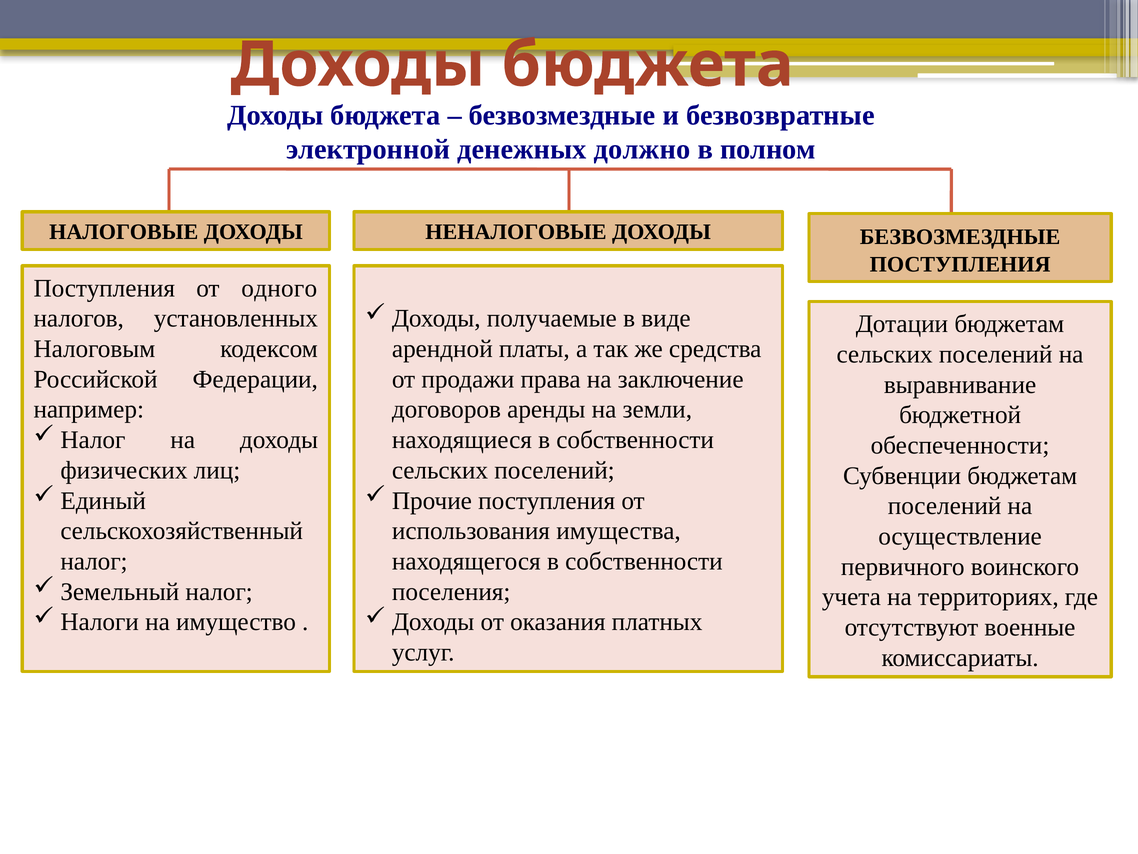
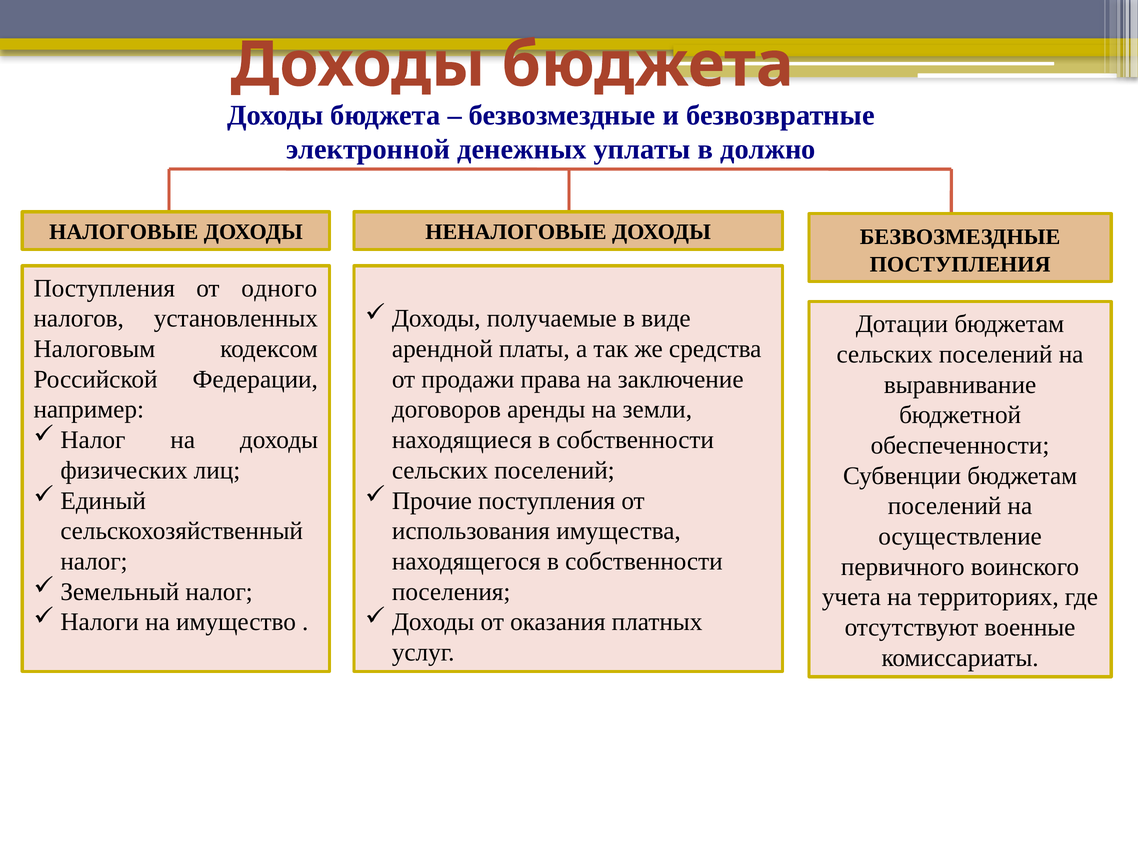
должно: должно -> уплаты (642, 149)
полном: полном -> должно (768, 149)
